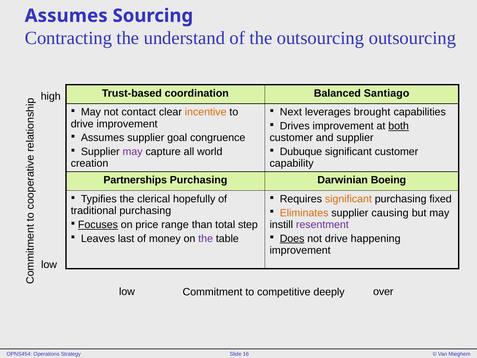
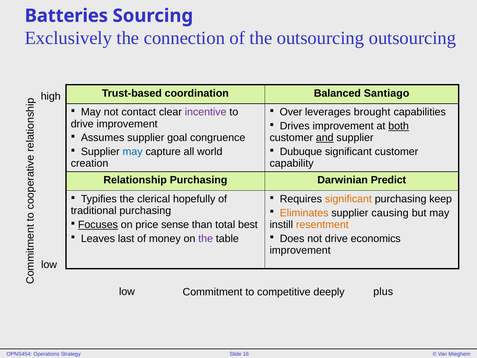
Assumes: Assumes -> Batteries (66, 16)
Contracting: Contracting -> Exclusively (68, 38)
understand: understand -> connection (184, 38)
incentive colour: orange -> purple (206, 112)
Next: Next -> Over (291, 112)
and underline: none -> present (325, 138)
may colour: purple -> blue (133, 152)
Partnerships: Partnerships -> Relationship (135, 180)
Boeing: Boeing -> Predict (388, 180)
fixed: fixed -> keep (441, 199)
resentment colour: purple -> orange (322, 224)
range: range -> sense (175, 224)
step: step -> best (248, 224)
Does underline: present -> none (292, 238)
happening: happening -> economics (376, 238)
over: over -> plus (383, 291)
